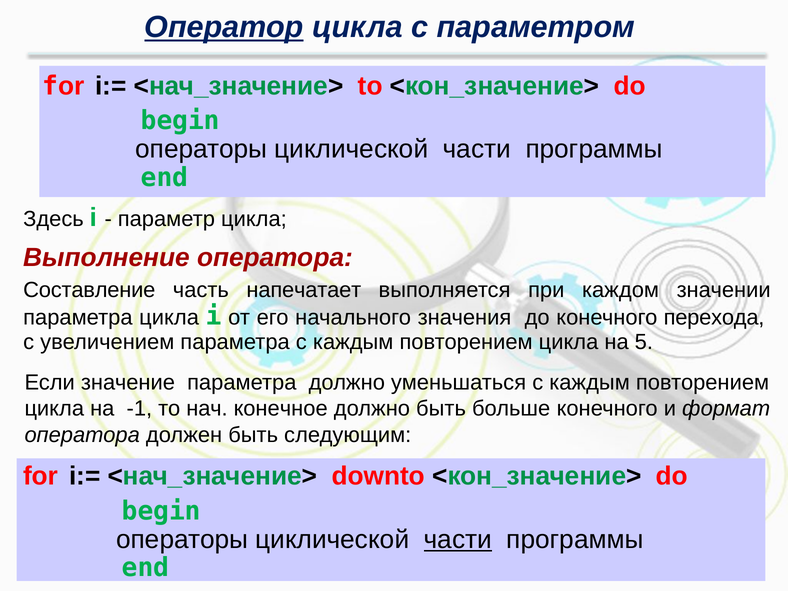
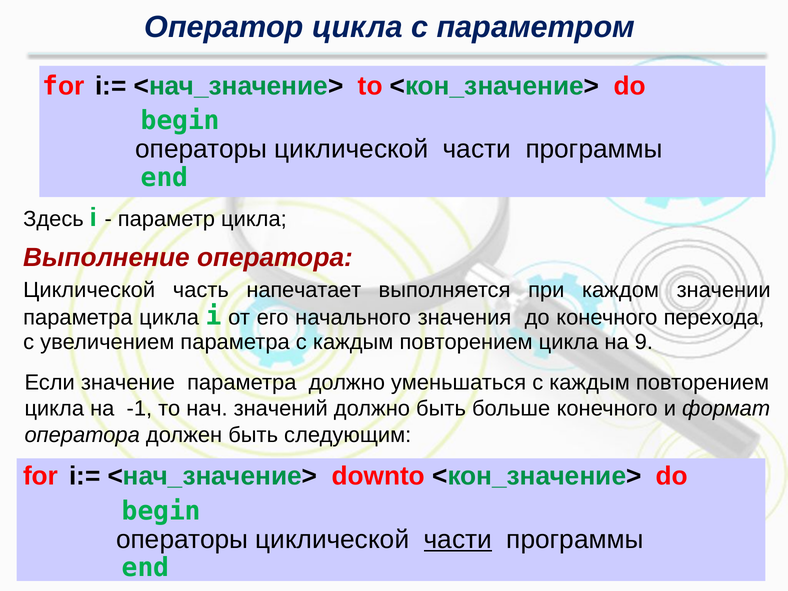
Оператор underline: present -> none (224, 27)
Составление: Составление -> Циклической (89, 290)
5: 5 -> 9 (644, 342)
конечное: конечное -> значений (281, 409)
